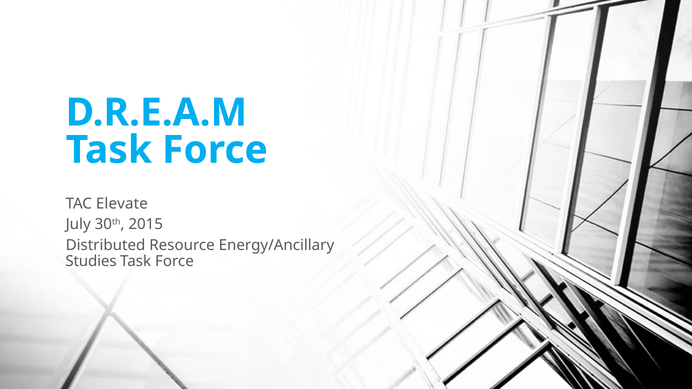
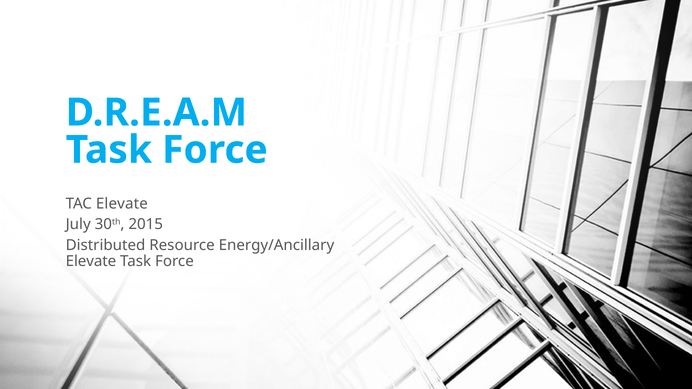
Studies: Studies -> Elevate (91, 262)
